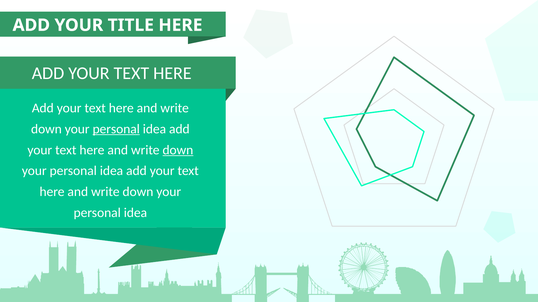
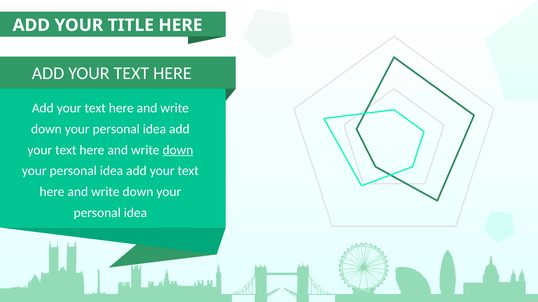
personal underline: present -> none (116, 129)
